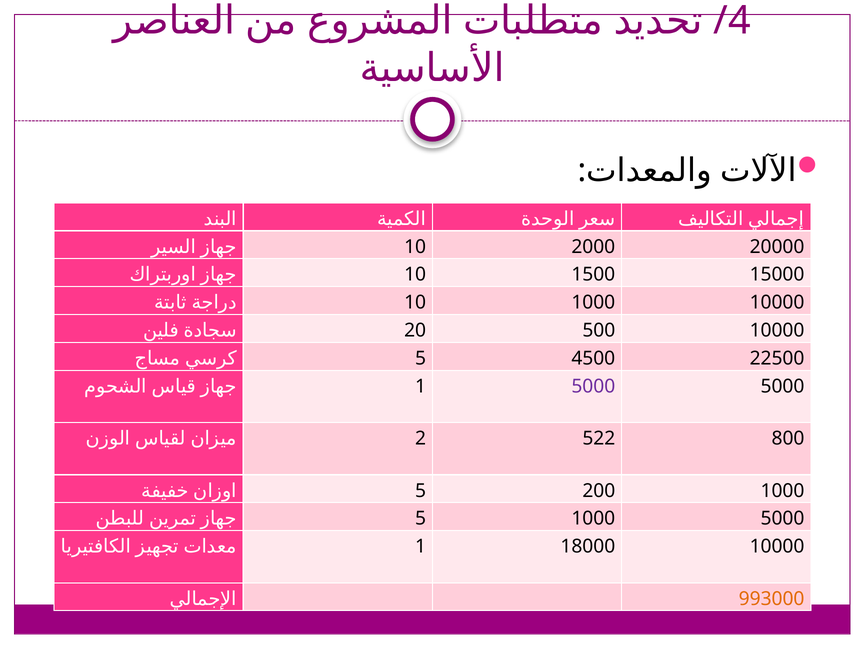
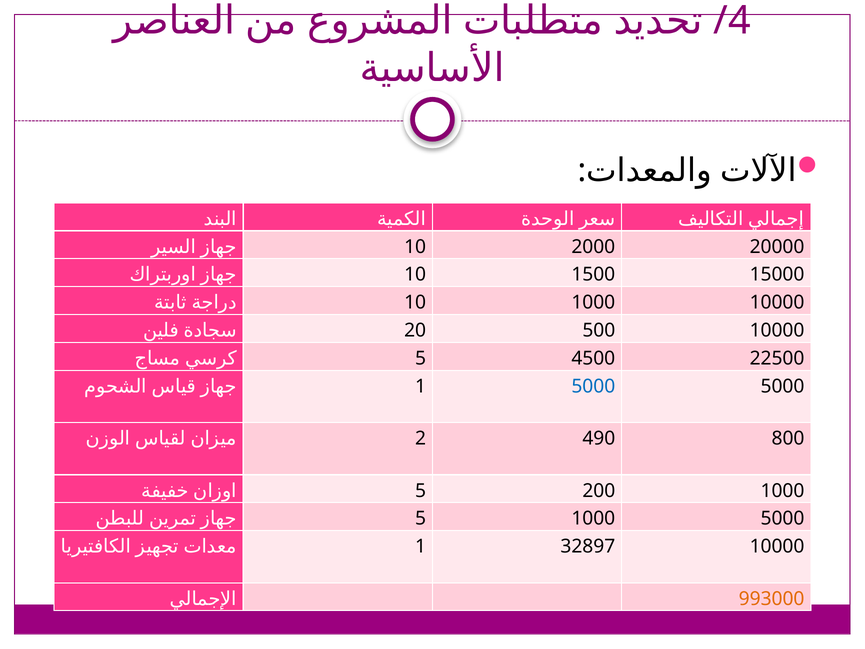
5000 colour: purple -> blue (593, 386)
522: 522 -> 490 (599, 438)
18000: 18000 -> 32897 (588, 546)
